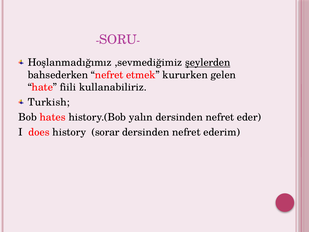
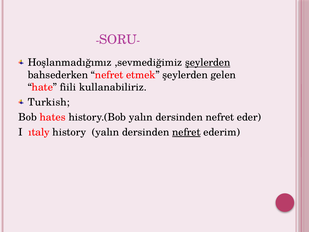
etmek kururken: kururken -> şeylerden (185, 75)
does: does -> ıtaly (39, 132)
history sorar: sorar -> yalın (106, 132)
nefret underline: none -> present (186, 132)
